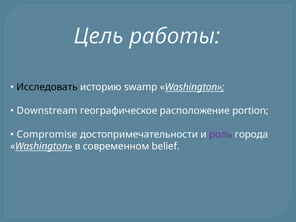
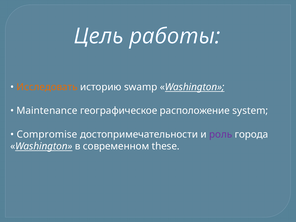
Исследовать colour: black -> orange (47, 87)
Downstream: Downstream -> Maintenance (47, 111)
portion: portion -> system (250, 111)
belief: belief -> these (166, 146)
